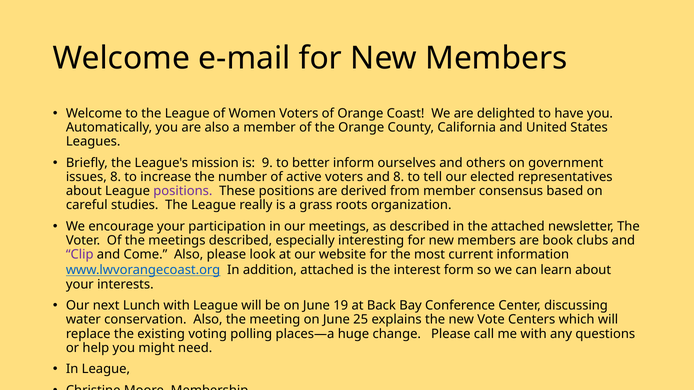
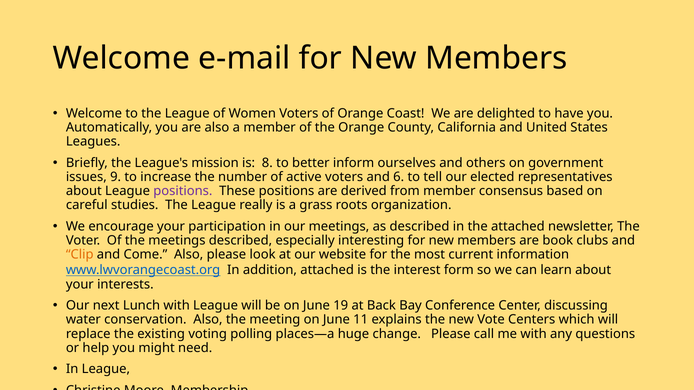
9: 9 -> 8 (267, 163)
issues 8: 8 -> 9 (116, 177)
and 8: 8 -> 6 (399, 177)
Clip colour: purple -> orange (80, 255)
25: 25 -> 11 (361, 320)
